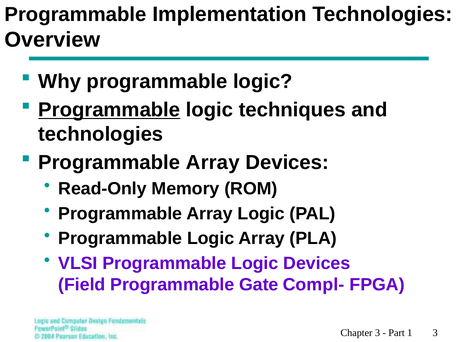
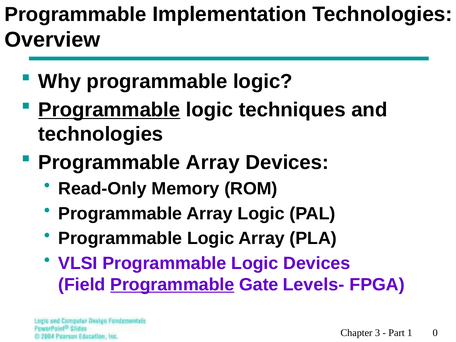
Programmable underline: none -> present (172, 285)
Compl-: Compl- -> Levels- (314, 285)
1 3: 3 -> 0 (435, 333)
